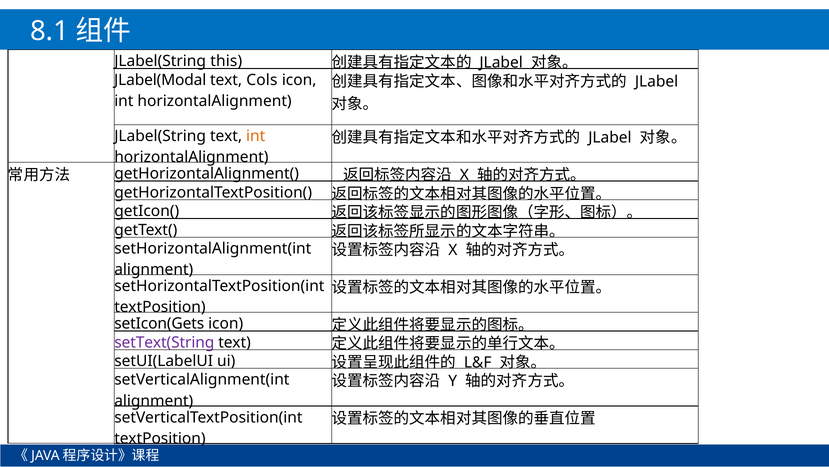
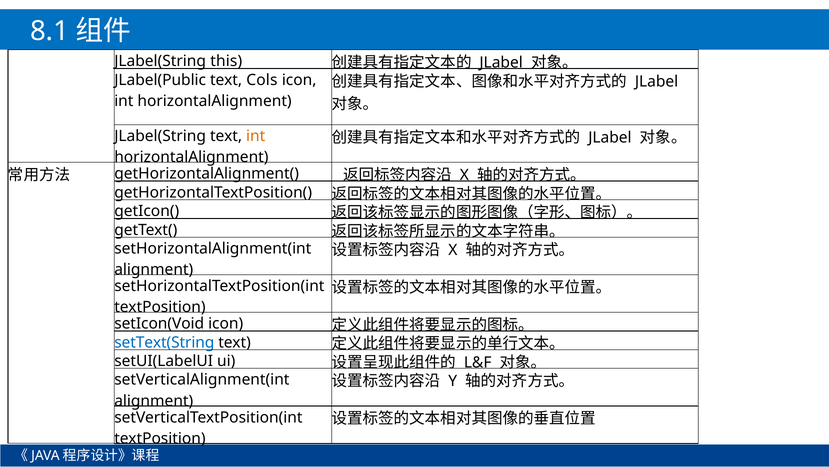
JLabel(Modal: JLabel(Modal -> JLabel(Public (160, 80)
setIcon(Gets: setIcon(Gets -> setIcon(Void (159, 323)
setText(String colour: purple -> blue (164, 342)
